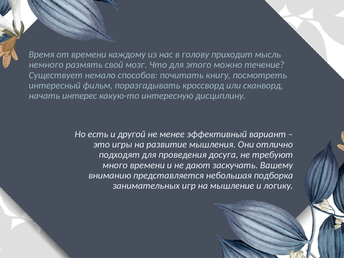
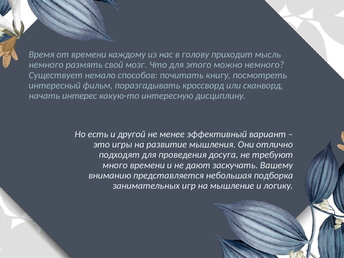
можно течение: течение -> немного (264, 65)
